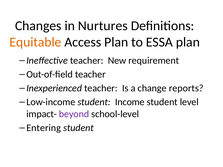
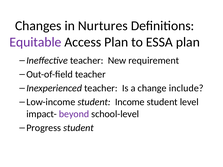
Equitable colour: orange -> purple (35, 42)
reports: reports -> include (186, 88)
Entering: Entering -> Progress (44, 128)
